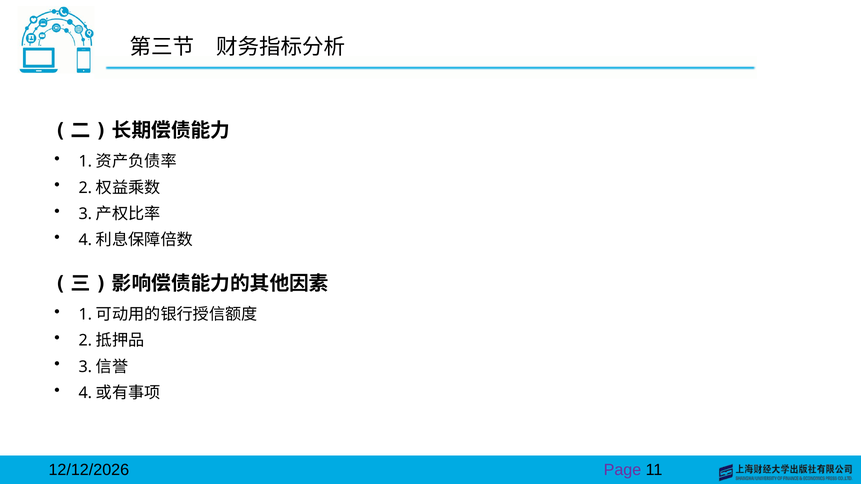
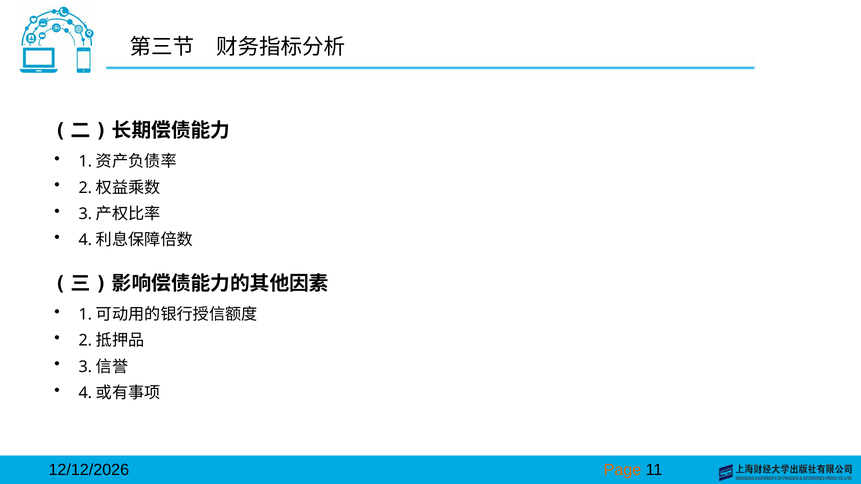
Page colour: purple -> orange (622, 470)
